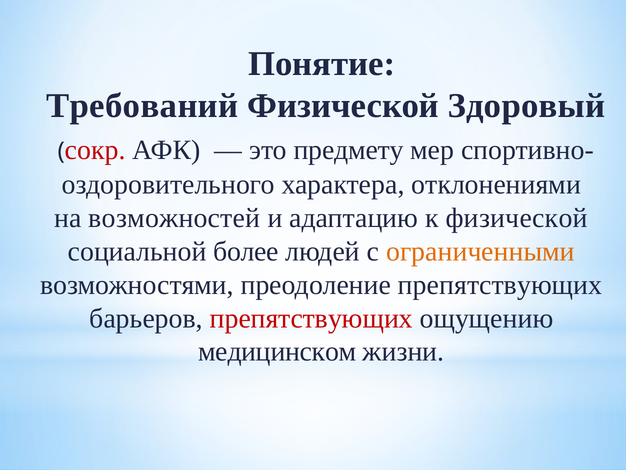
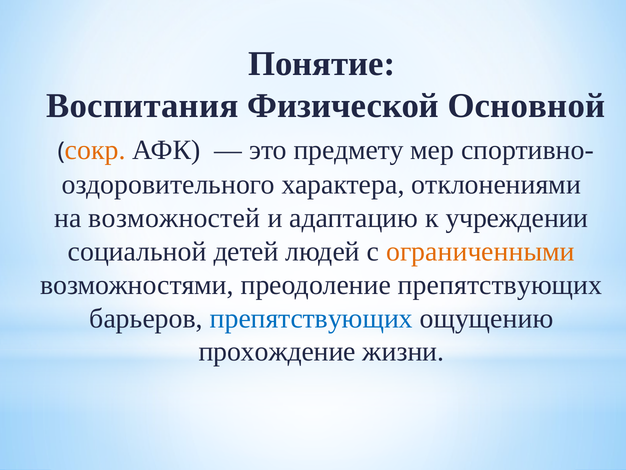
Требований: Требований -> Воспитания (142, 106)
Здоровый: Здоровый -> Основной (526, 106)
сокр colour: red -> orange (95, 150)
к физической: физической -> учреждении (517, 218)
более: более -> детей (246, 251)
препятствующих colour: red -> blue (311, 318)
медицинском: медицинском -> прохождение (277, 351)
